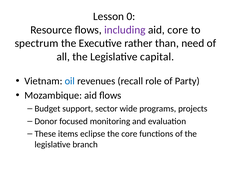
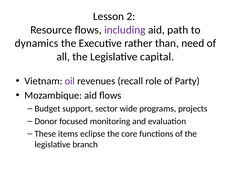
0: 0 -> 2 (131, 16)
aid core: core -> path (178, 30)
spectrum: spectrum -> dynamics (37, 43)
oil colour: blue -> purple (70, 81)
